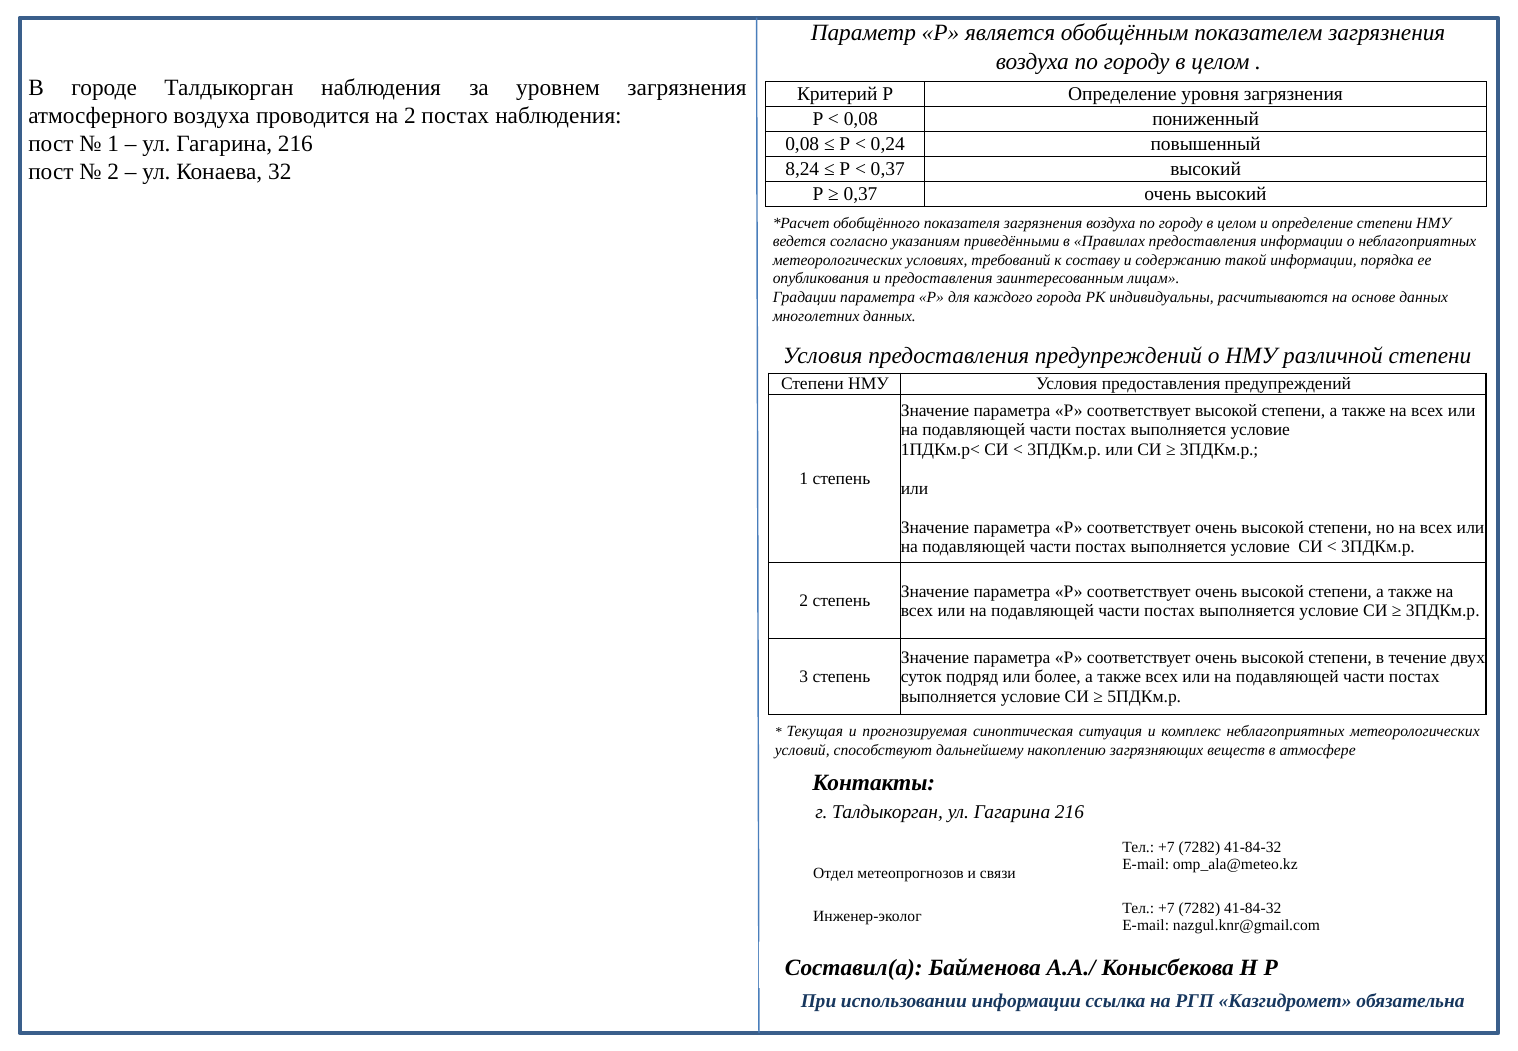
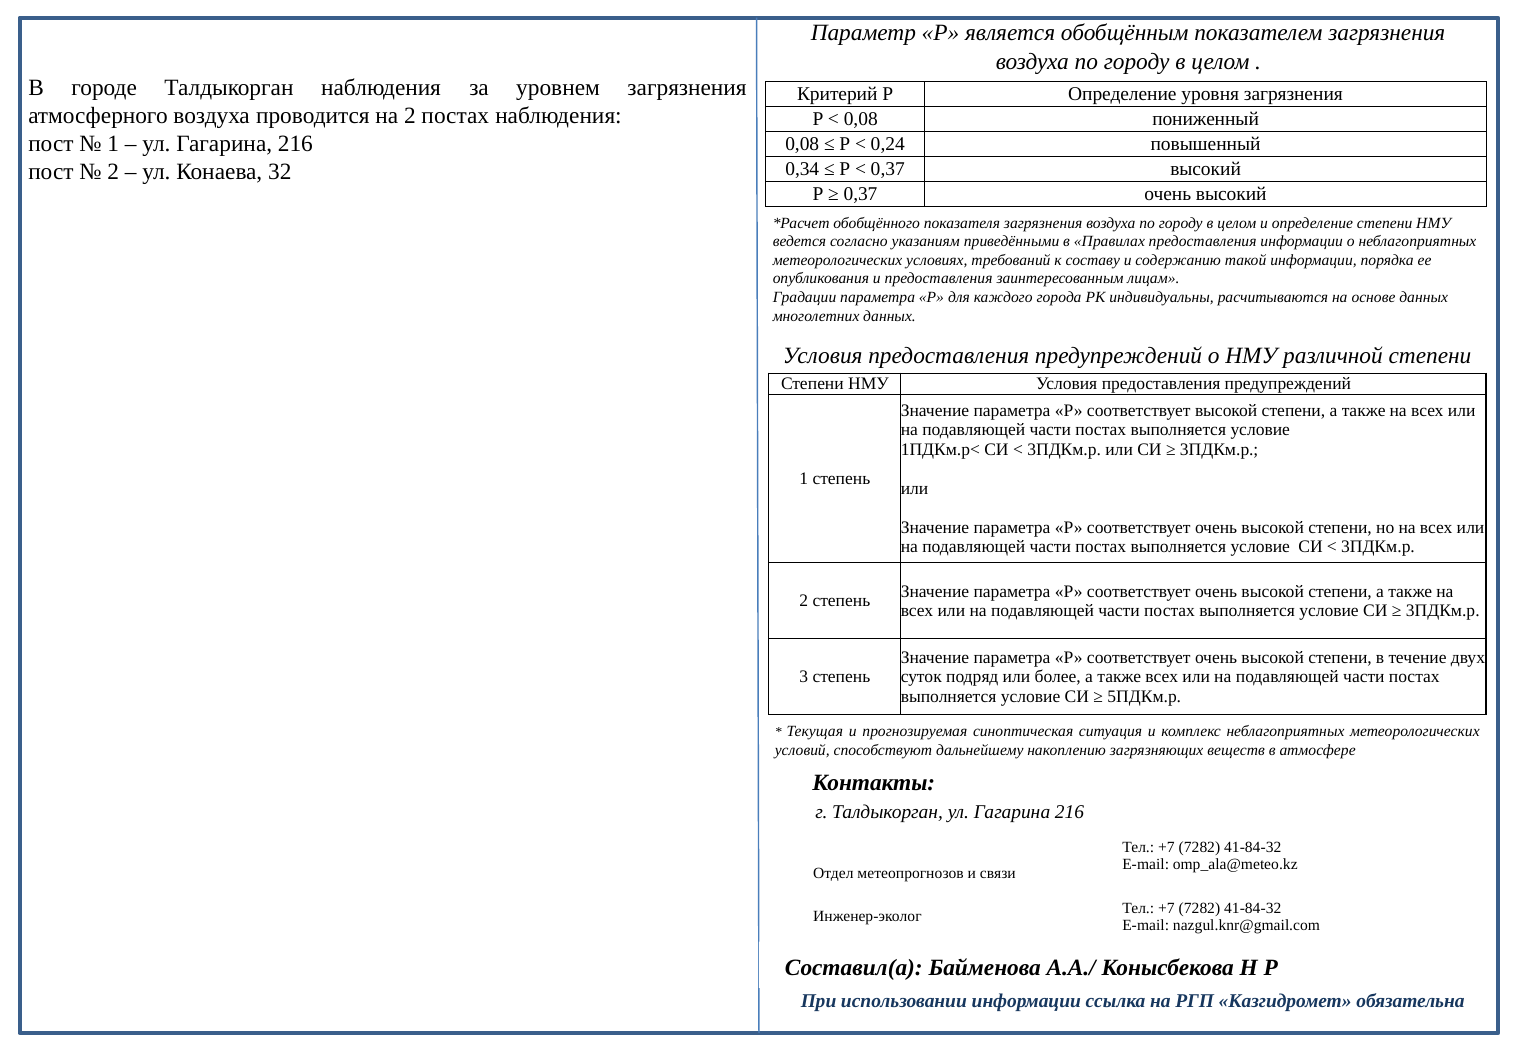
8,24: 8,24 -> 0,34 (802, 169)
